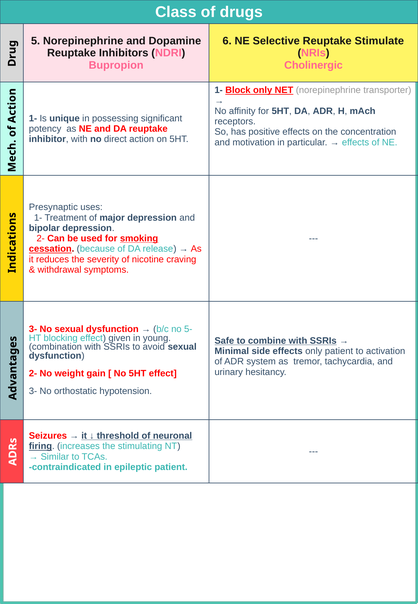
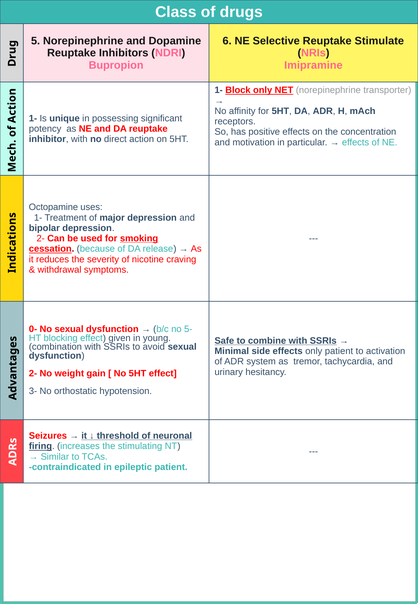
Cholinergic: Cholinergic -> Imipramine (313, 65)
Presynaptic: Presynaptic -> Octopamine (53, 207)
3-: 3- -> 0- (33, 329)
